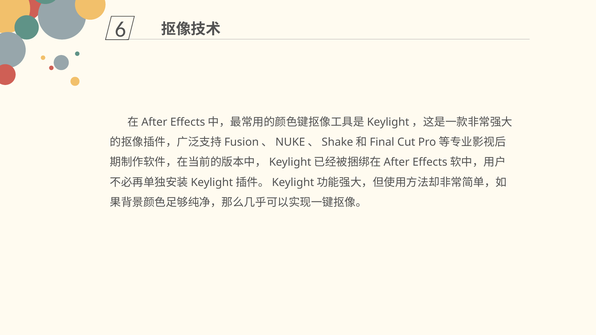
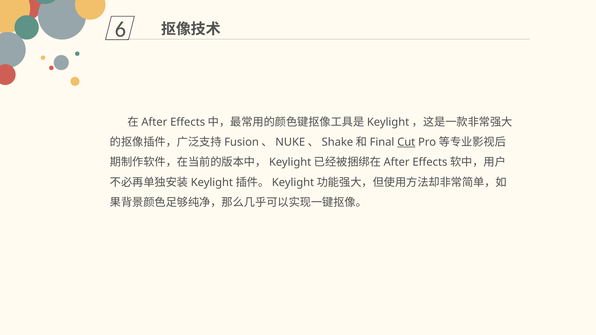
Cut underline: none -> present (406, 142)
